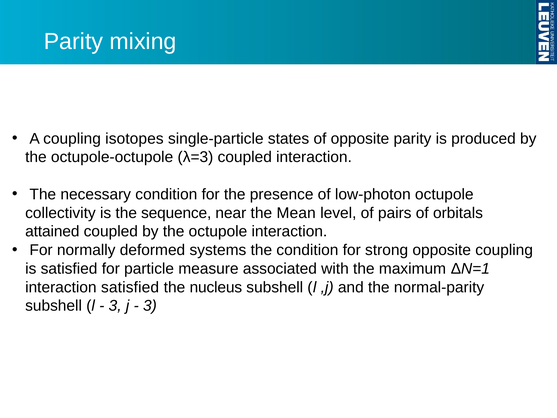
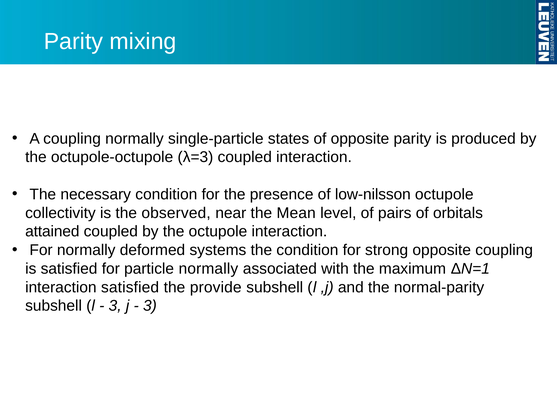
coupling isotopes: isotopes -> normally (134, 139)
low-photon: low-photon -> low-nilsson (373, 194)
sequence: sequence -> observed (176, 213)
particle measure: measure -> normally (208, 269)
nucleus: nucleus -> provide (216, 287)
